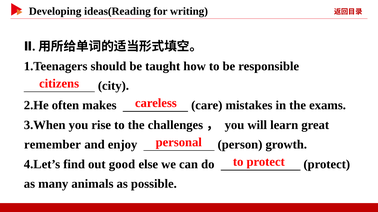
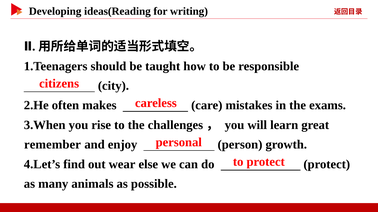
good: good -> wear (122, 165)
